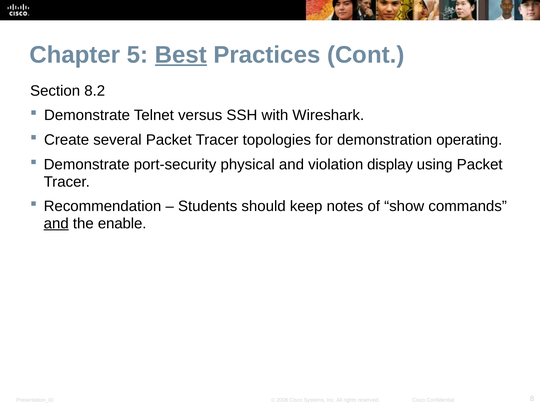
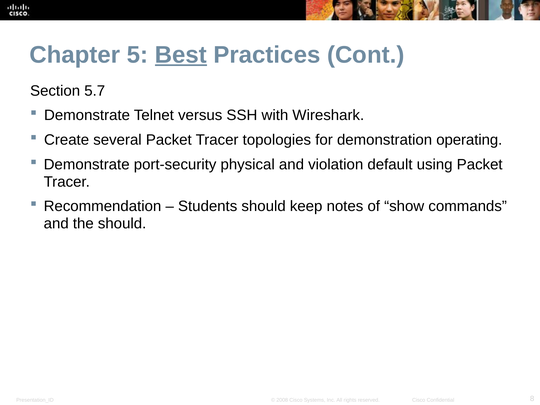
8.2: 8.2 -> 5.7 (95, 91)
display: display -> default (390, 165)
and underline: present -> none (56, 223)
the enable: enable -> should (122, 223)
